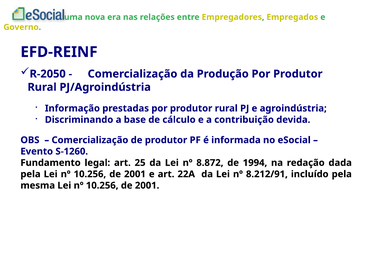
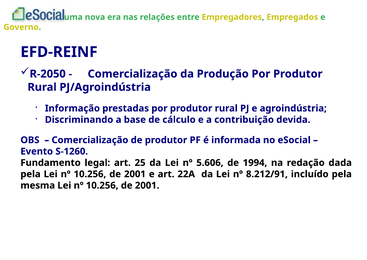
8.872: 8.872 -> 5.606 (210, 163)
